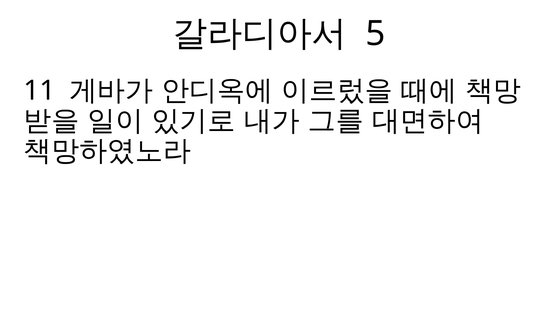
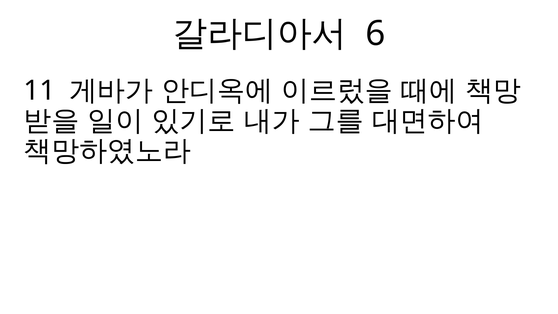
5: 5 -> 6 (376, 34)
